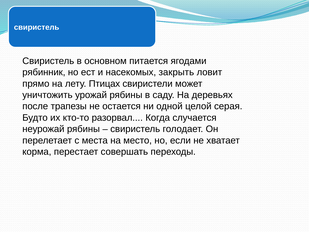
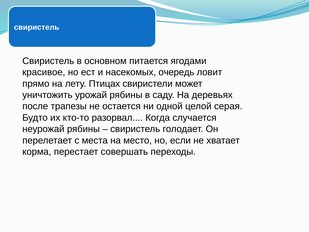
рябинник: рябинник -> красивое (44, 72)
закрыть: закрыть -> очередь (176, 72)
